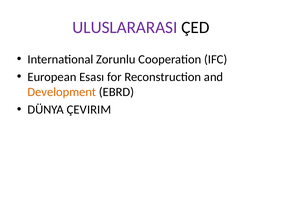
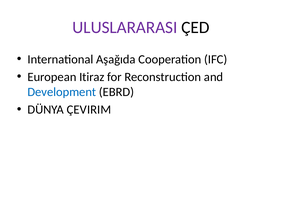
Zorunlu: Zorunlu -> Aşağıda (116, 59)
Esası: Esası -> Itiraz (92, 77)
Development colour: orange -> blue (62, 92)
